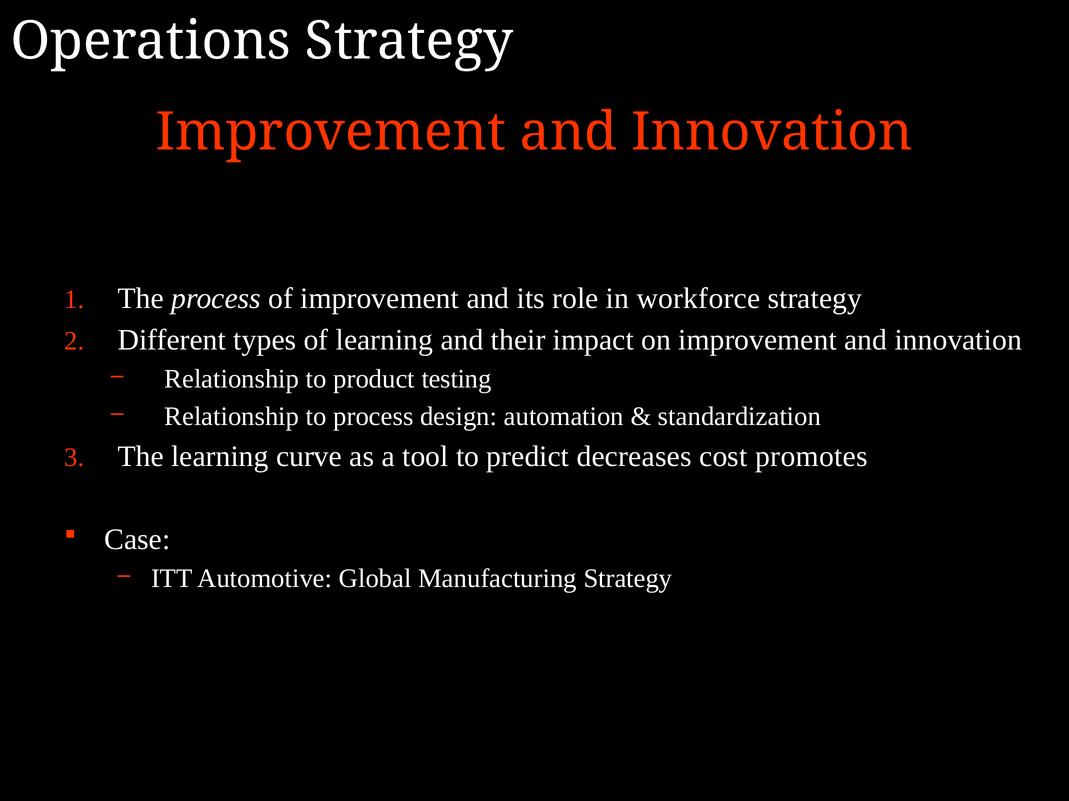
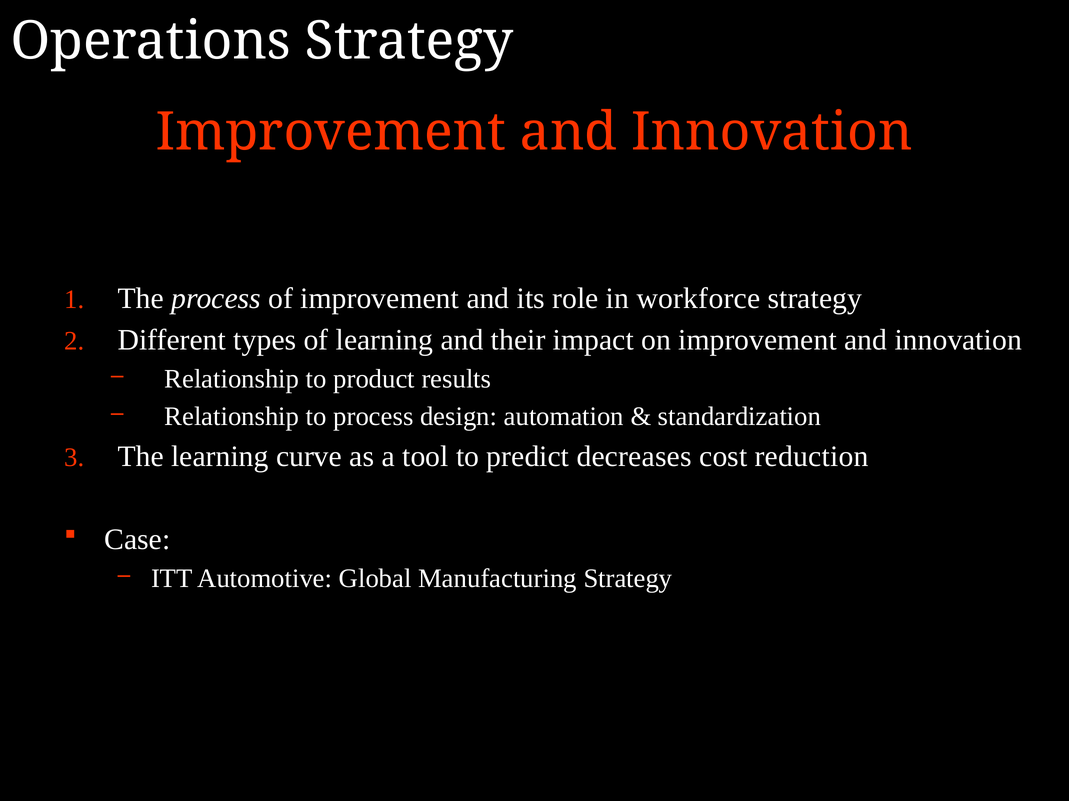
testing: testing -> results (456, 379)
promotes: promotes -> reduction (812, 457)
